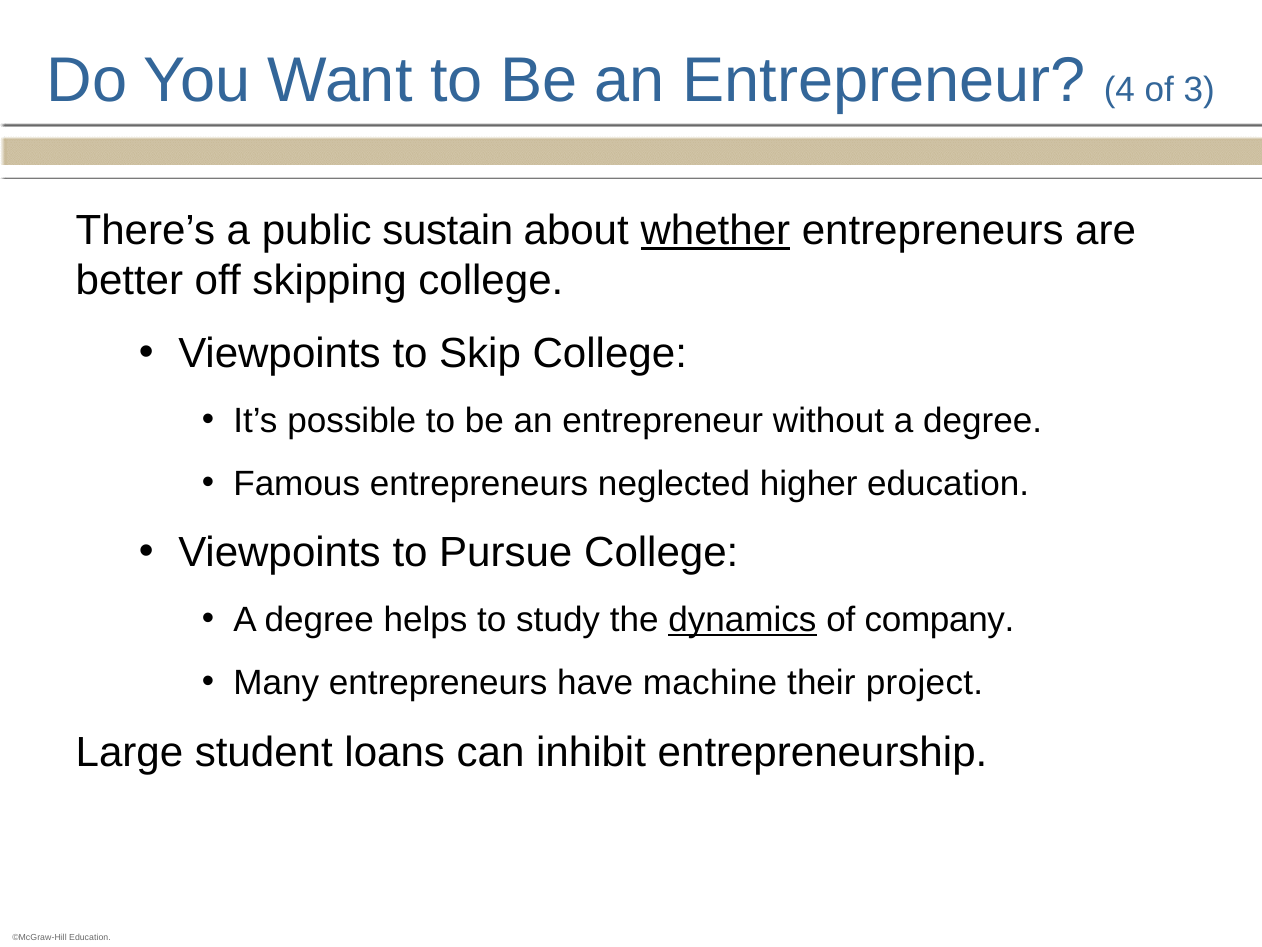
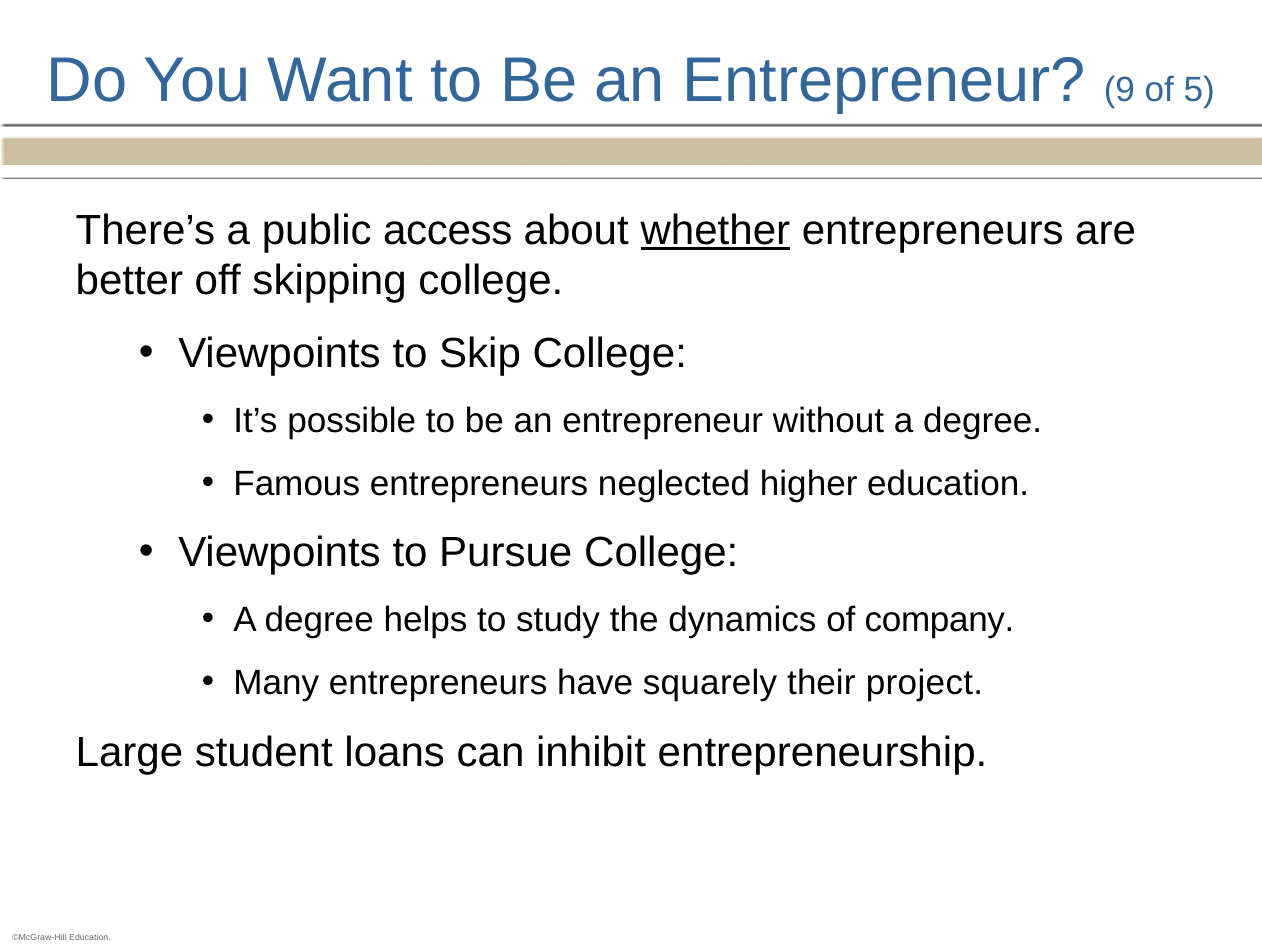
4: 4 -> 9 (1119, 89)
3: 3 -> 5 (1199, 89)
sustain: sustain -> access (448, 230)
dynamics underline: present -> none (742, 619)
machine: machine -> squarely (710, 683)
